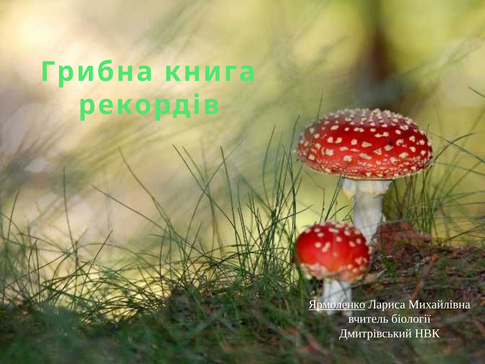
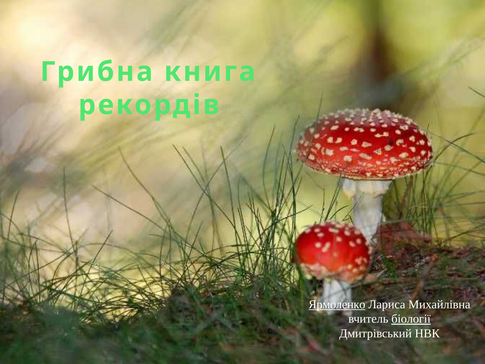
біології underline: none -> present (411, 319)
